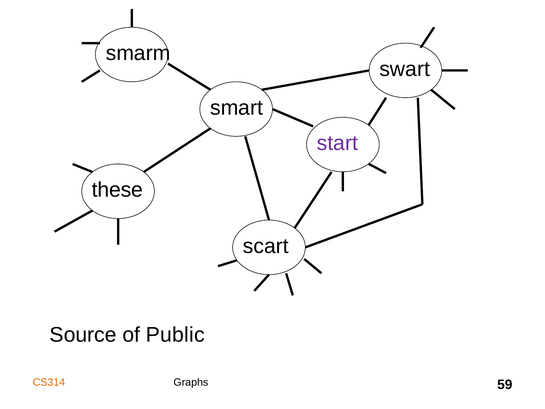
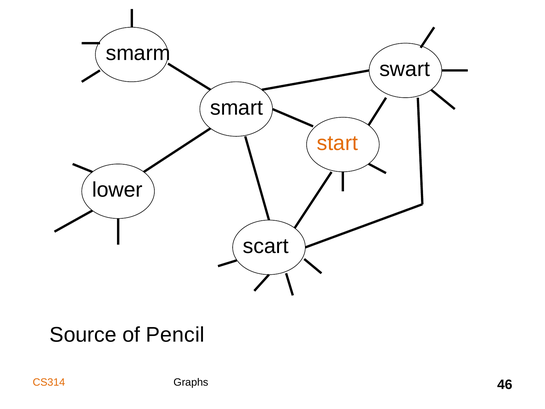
start colour: purple -> orange (337, 143)
these: these -> lower (117, 190)
Public: Public -> Pencil (175, 335)
59: 59 -> 46 (505, 384)
